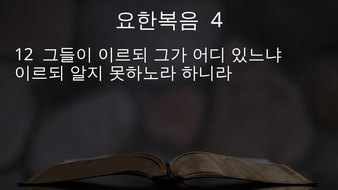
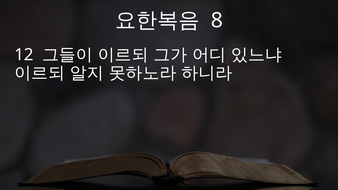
4: 4 -> 8 (217, 20)
